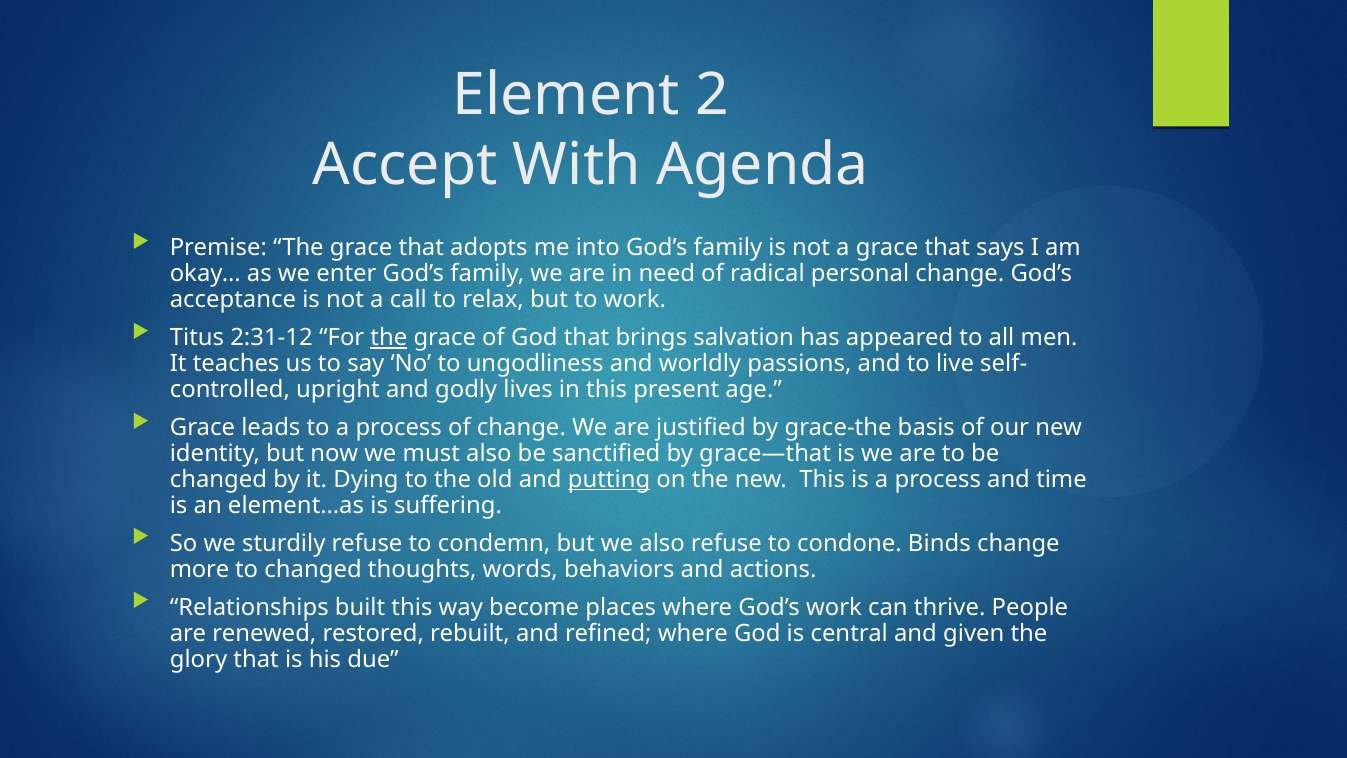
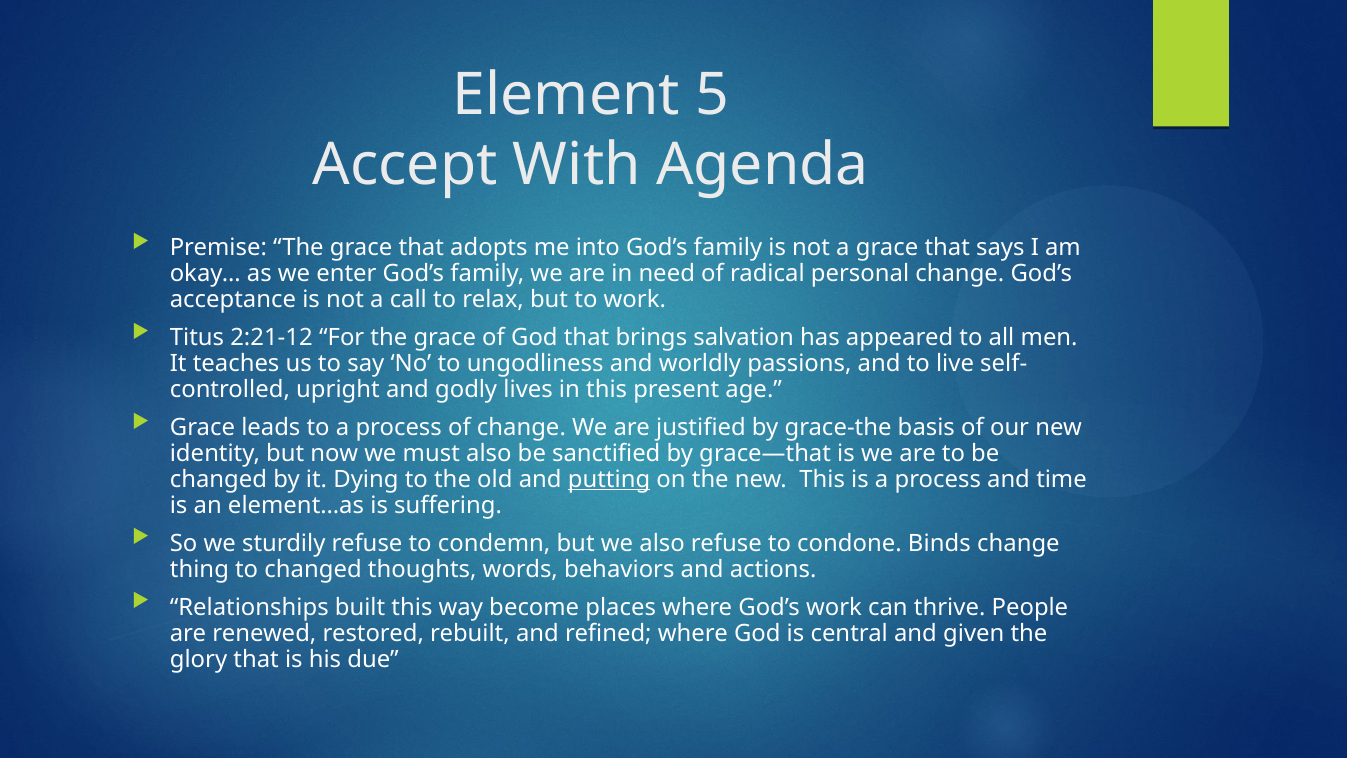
2: 2 -> 5 (712, 95)
2:31-12: 2:31-12 -> 2:21-12 (272, 338)
the underline: present -> none (389, 338)
more: more -> thing (199, 569)
